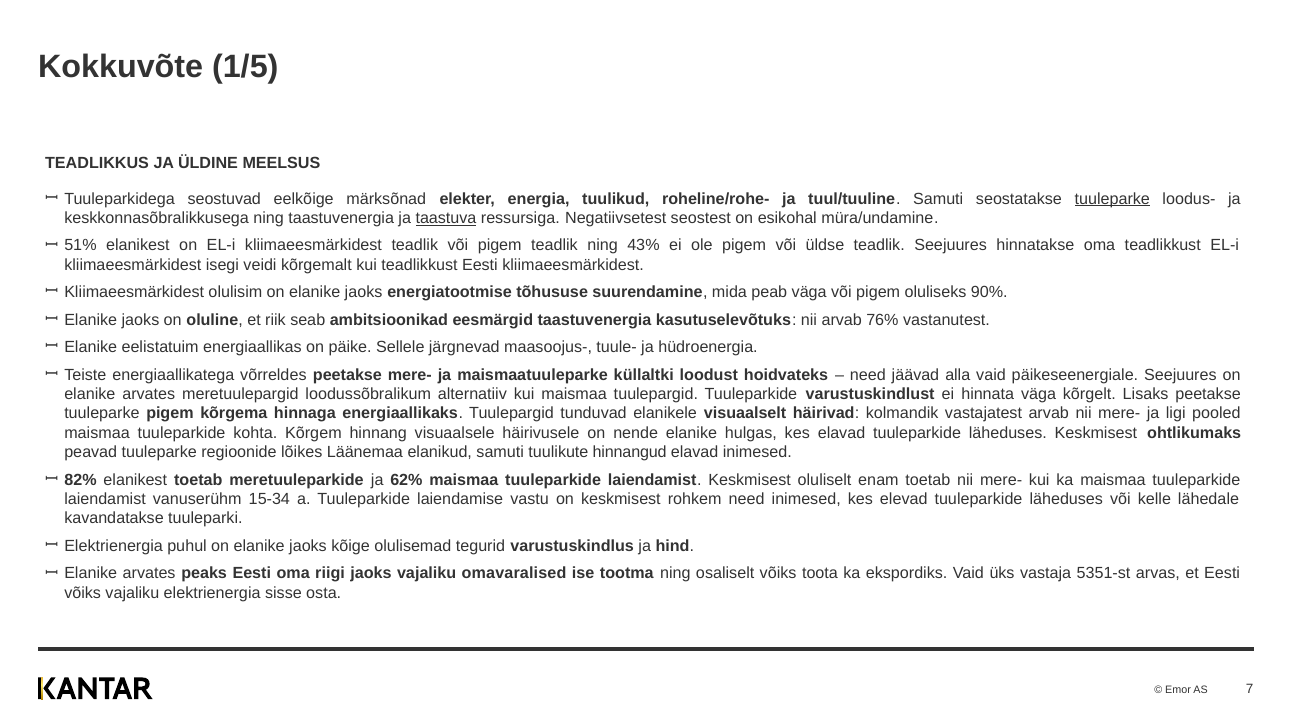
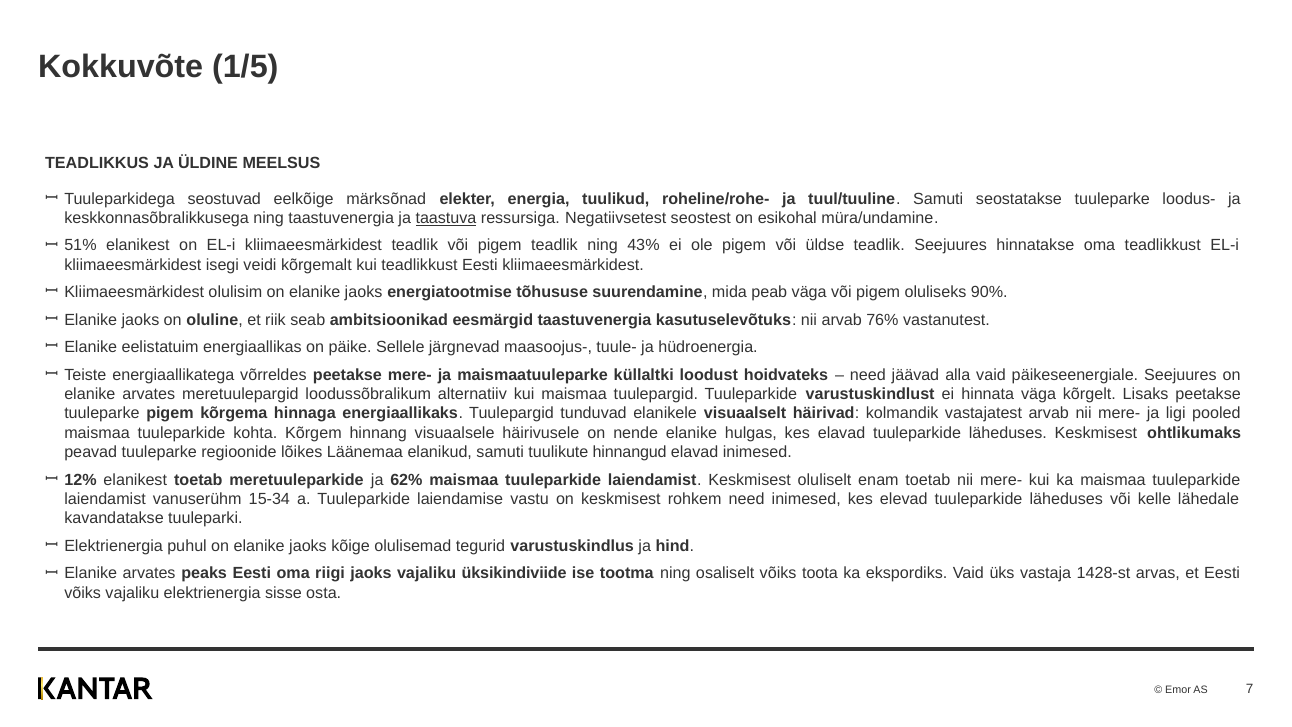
tuuleparke underline: present -> none (1112, 199)
82%: 82% -> 12% (80, 480)
omavaralised: omavaralised -> üksikindiviide (514, 573)
5351-st: 5351-st -> 1428-st (1104, 573)
